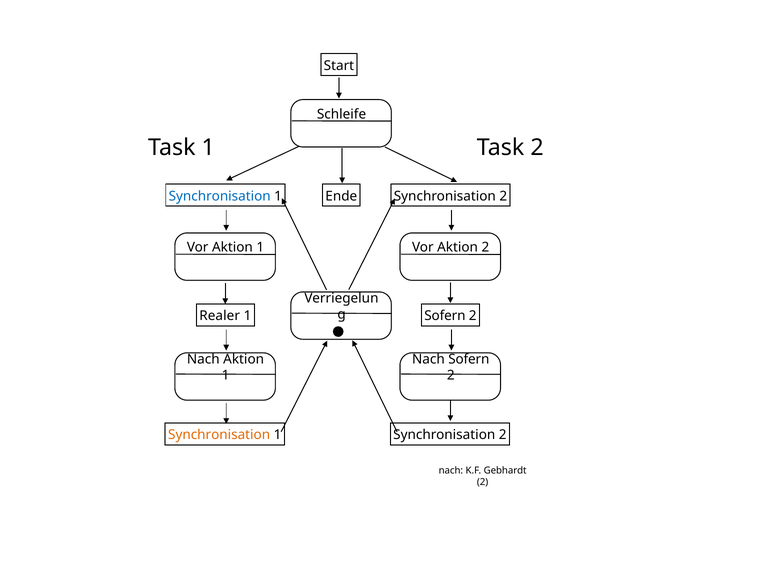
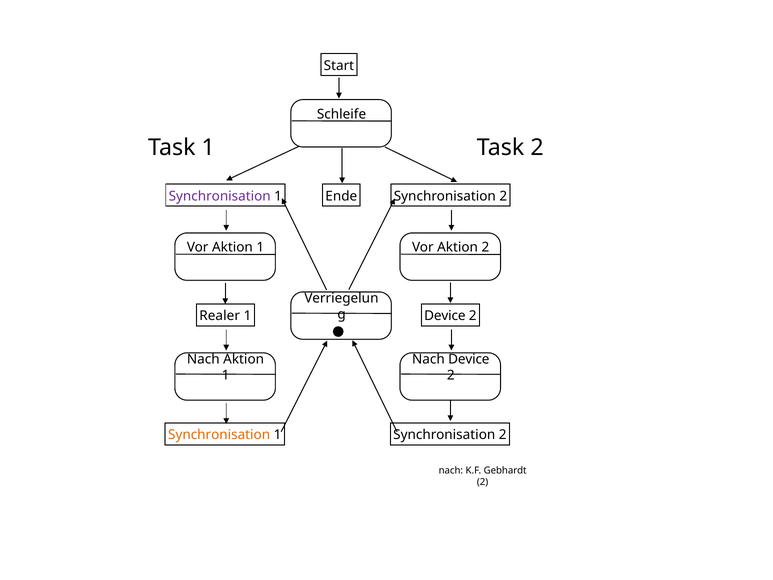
Synchronisation colour: blue -> purple (220, 196)
Sofern: Sofern -> Device (445, 316)
Nach Sofern: Sofern -> Device (469, 359)
